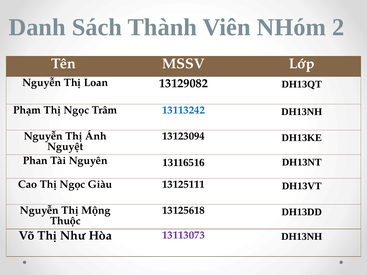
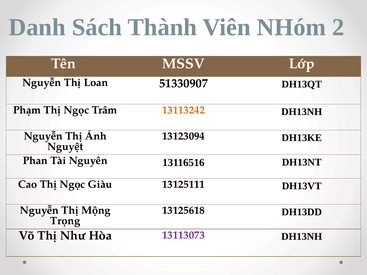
13129082: 13129082 -> 51330907 (183, 83)
13113242 colour: blue -> orange (183, 110)
Thuộc: Thuộc -> Trọng (65, 221)
